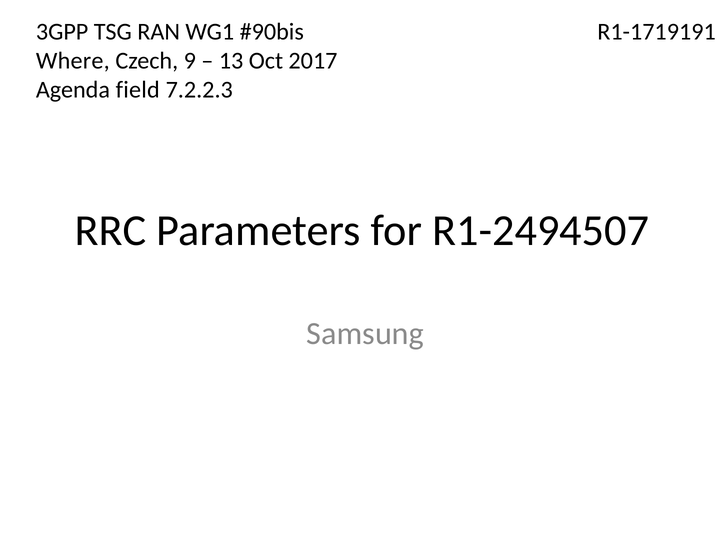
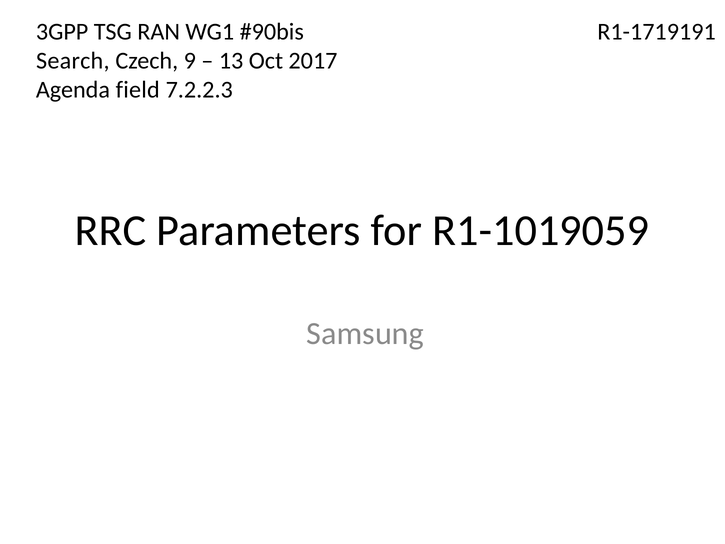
Where: Where -> Search (73, 61)
R1-2494507: R1-2494507 -> R1-1019059 (541, 230)
